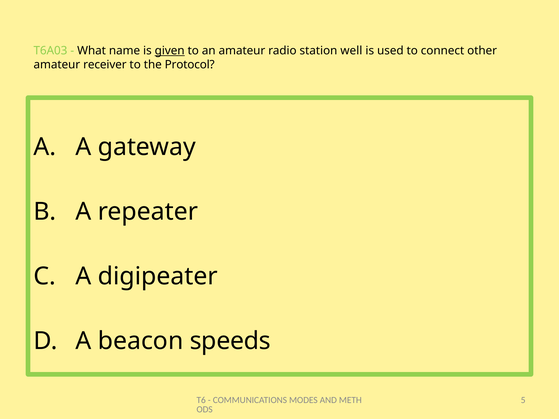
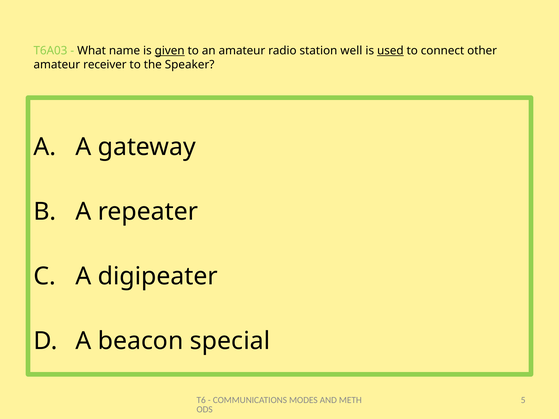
used underline: none -> present (390, 51)
Protocol: Protocol -> Speaker (190, 65)
speeds: speeds -> special (230, 341)
